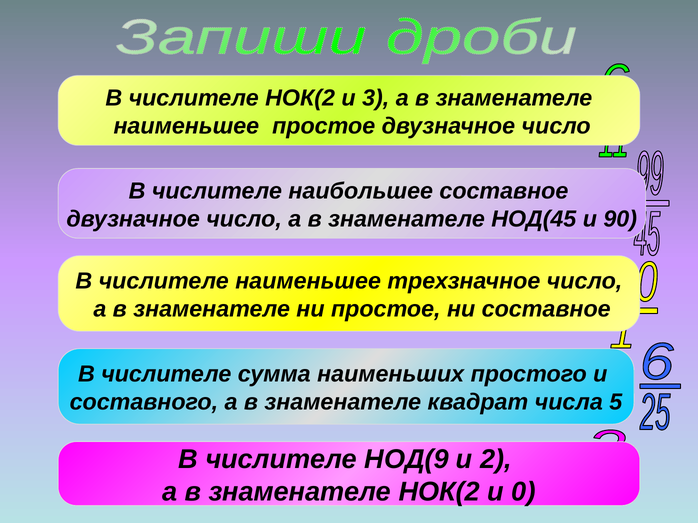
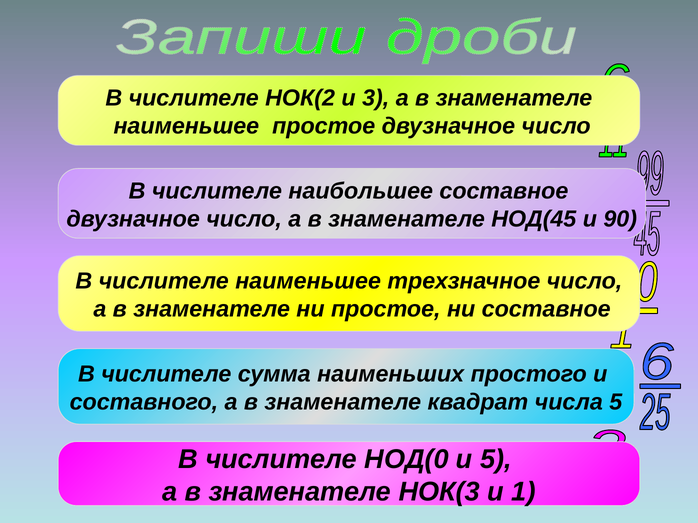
НОД(9: НОД(9 -> НОД(0 (407, 460)
и 2: 2 -> 5 (496, 460)
знаменателе НОК(2: НОК(2 -> НОК(3 (439, 492)
0: 0 -> 1 (524, 492)
